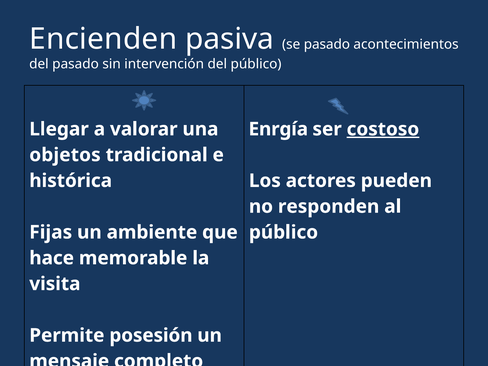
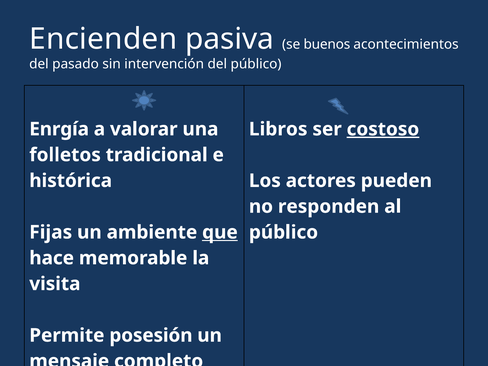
se pasado: pasado -> buenos (327, 44)
Llegar: Llegar -> Enrgía (59, 129)
Enrgía: Enrgía -> Libros (278, 129)
objetos: objetos -> folletos (65, 155)
que underline: none -> present (220, 232)
